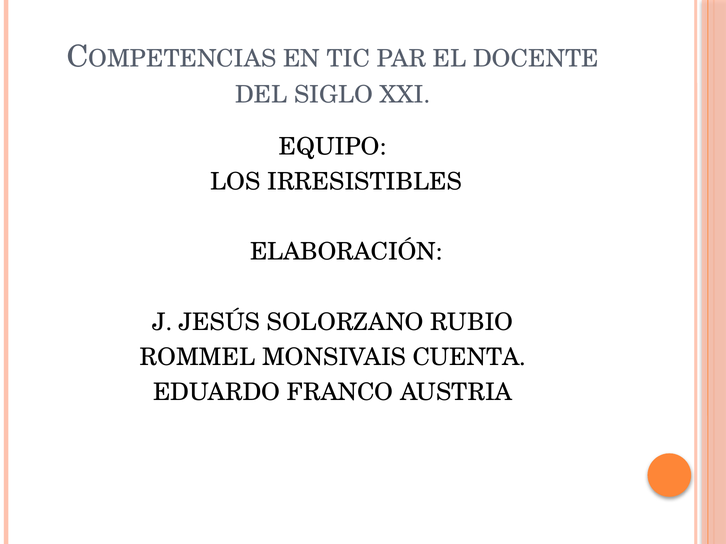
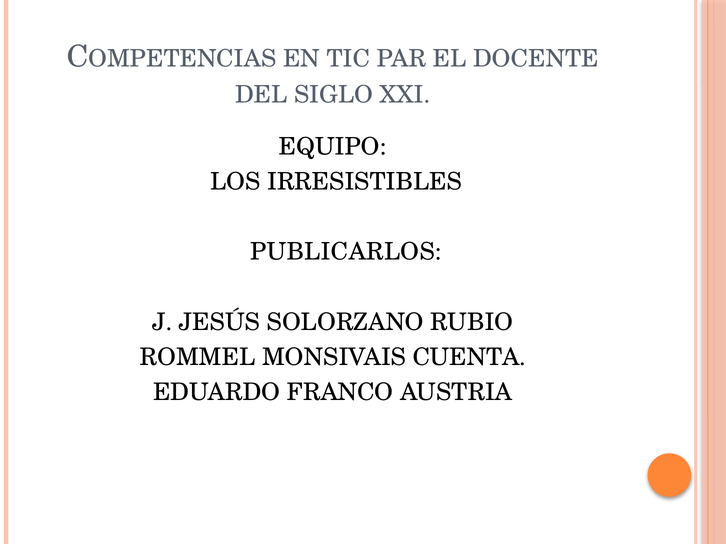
ELABORACIÓN: ELABORACIÓN -> PUBLICARLOS (346, 252)
